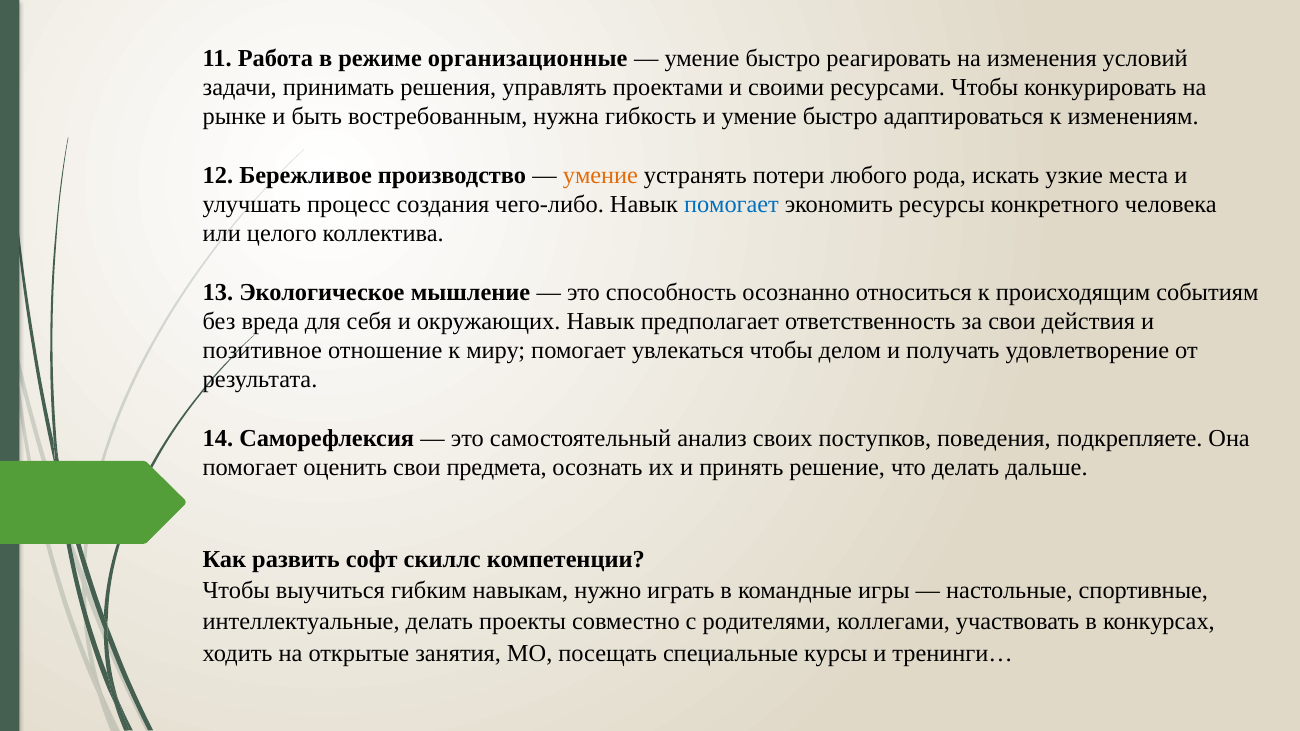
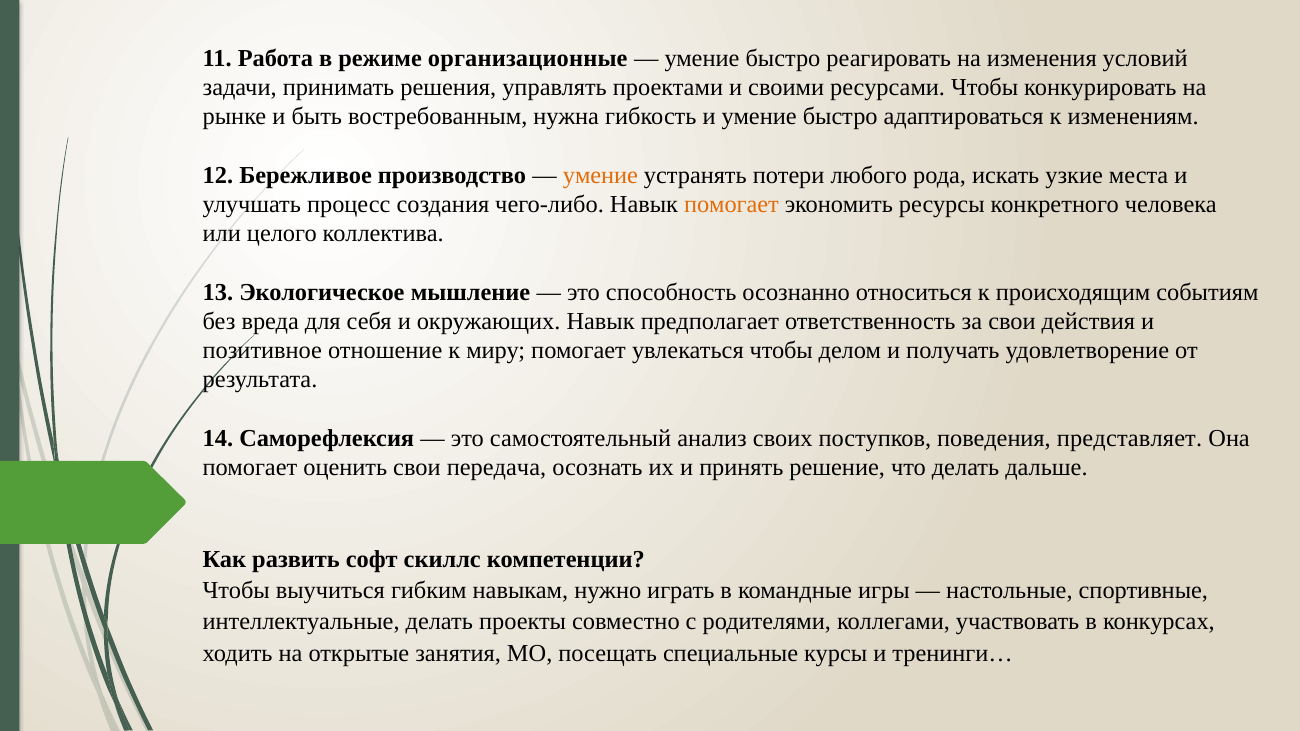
помогает colour: blue -> orange (731, 204)
подкрепляете: подкрепляете -> представляет (1130, 438)
предмета: предмета -> передача (496, 468)
